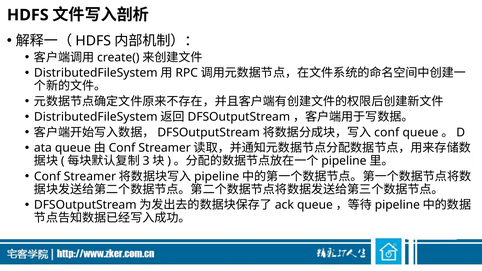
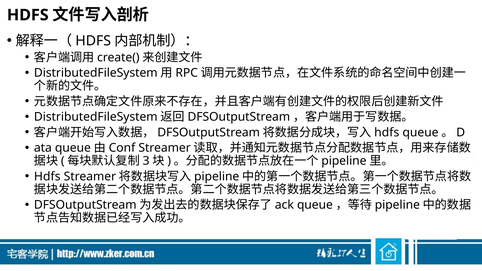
conf: conf -> hdfs (387, 133)
Conf: Conf -> Hdfs (47, 177)
